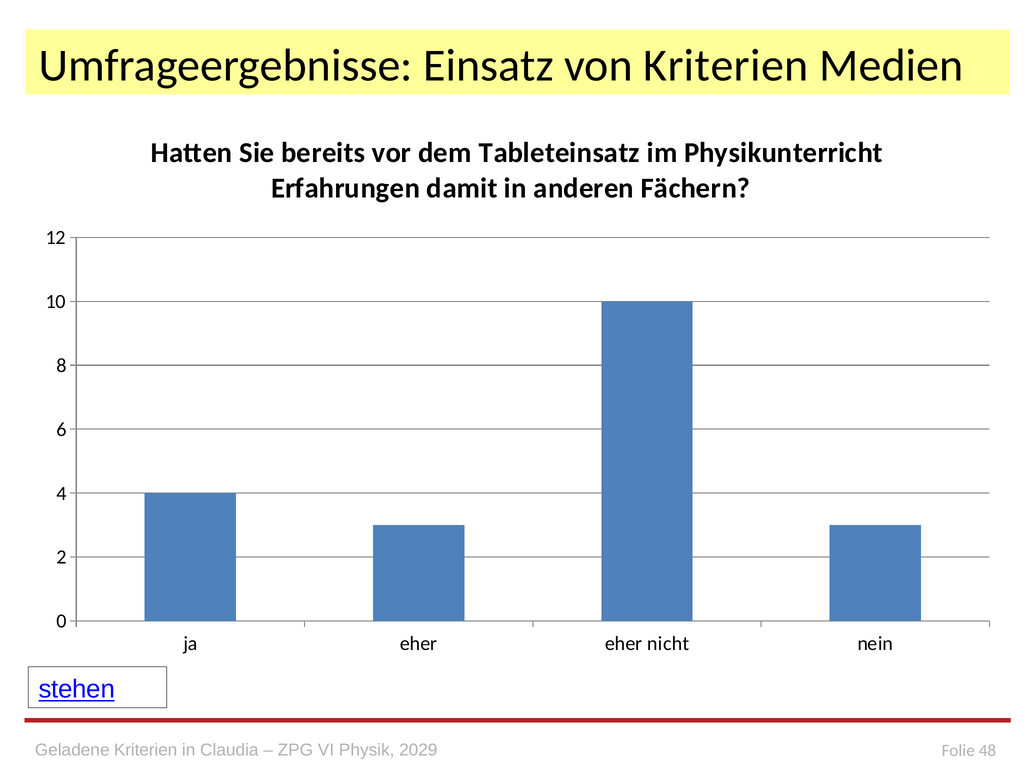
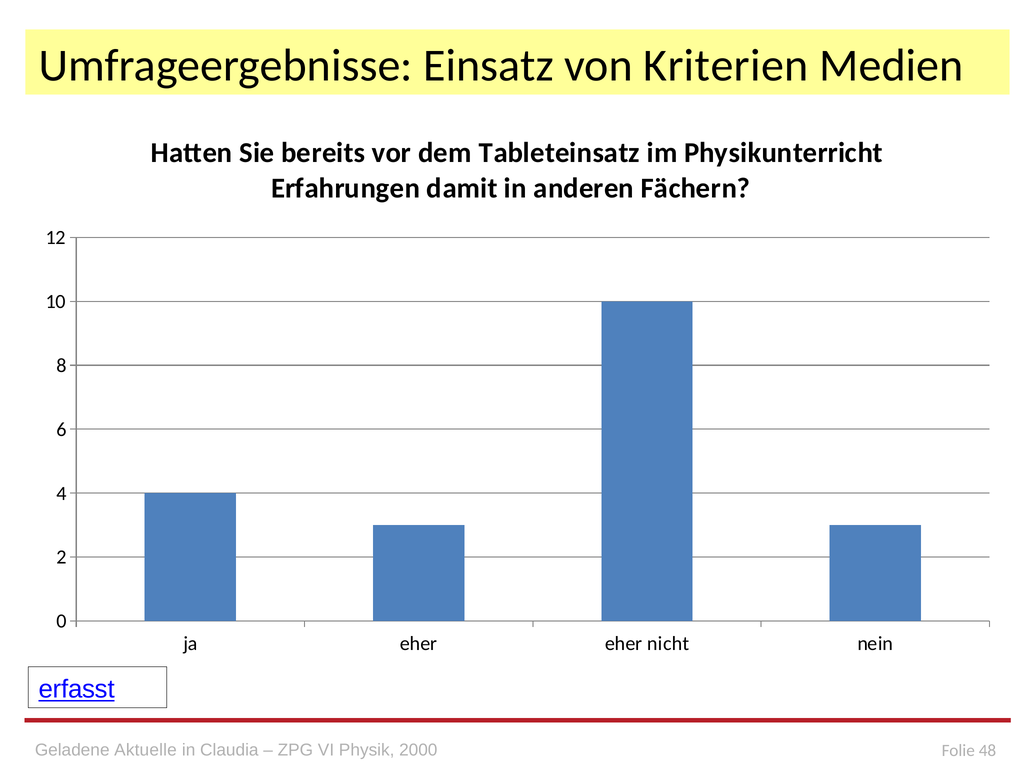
stehen: stehen -> erfasst (77, 689)
Geladene Kriterien: Kriterien -> Aktuelle (145, 750)
2029: 2029 -> 2000 (418, 750)
